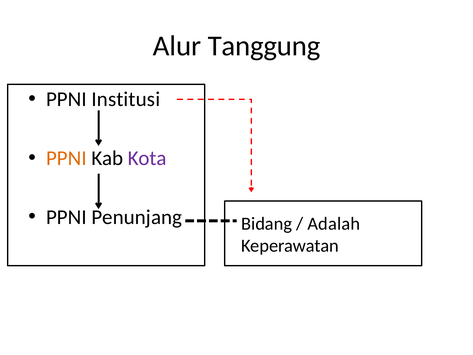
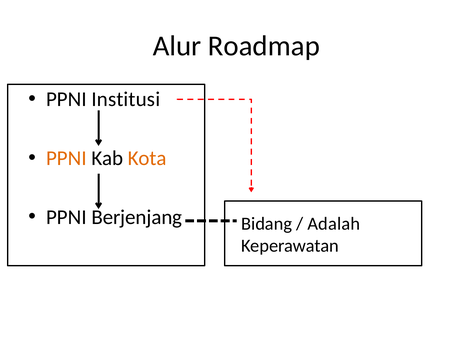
Tanggung: Tanggung -> Roadmap (264, 46)
Kota colour: purple -> orange (147, 158)
Penunjang: Penunjang -> Berjenjang (137, 217)
